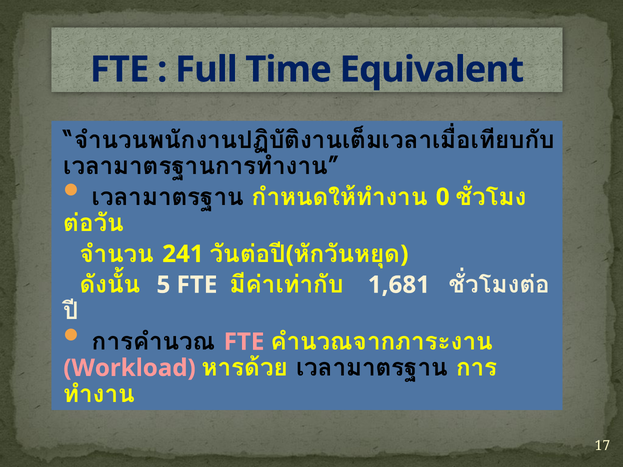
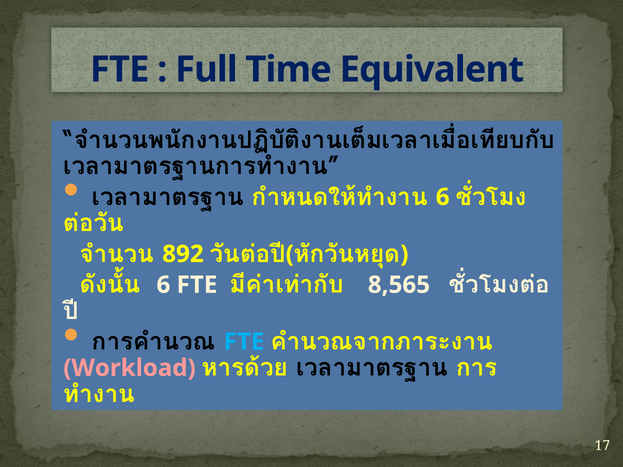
0: 0 -> 6 (443, 197)
241: 241 -> 892 (183, 254)
5: 5 -> 6 (163, 285)
1,681: 1,681 -> 8,565 (399, 285)
FTE colour: pink -> light blue (244, 342)
